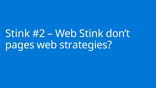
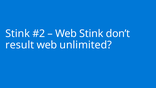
pages: pages -> result (20, 45)
strategies: strategies -> unlimited (86, 45)
